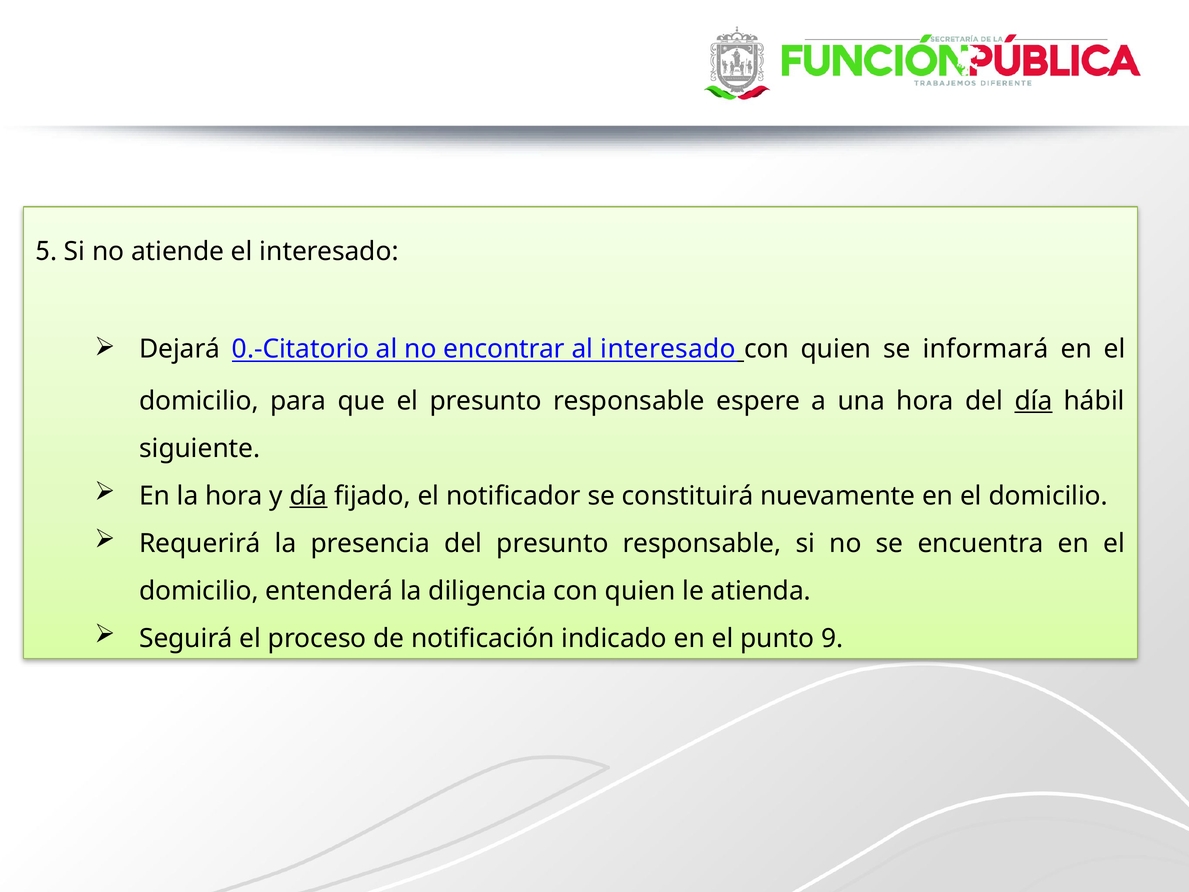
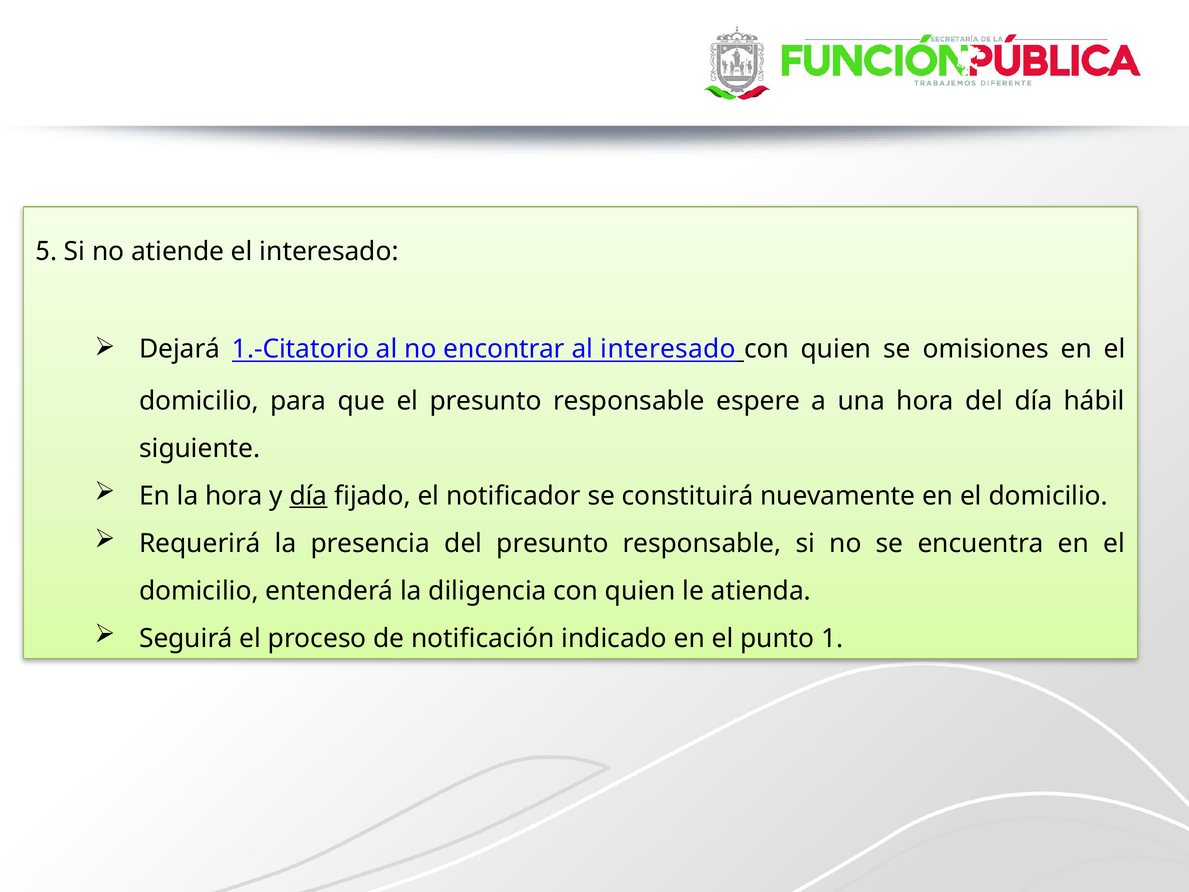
0.-Citatorio: 0.-Citatorio -> 1.-Citatorio (301, 349)
informará: informará -> omisiones (986, 349)
día underline: present -> none (1033, 401)
9: 9 -> 1 (832, 638)
